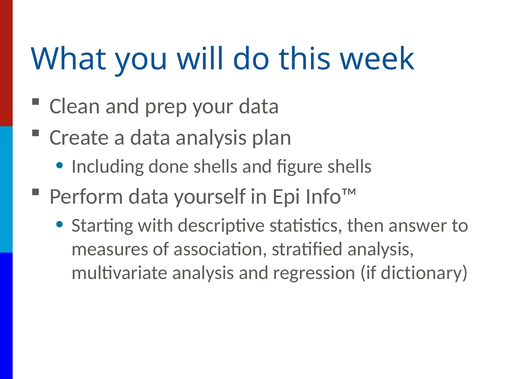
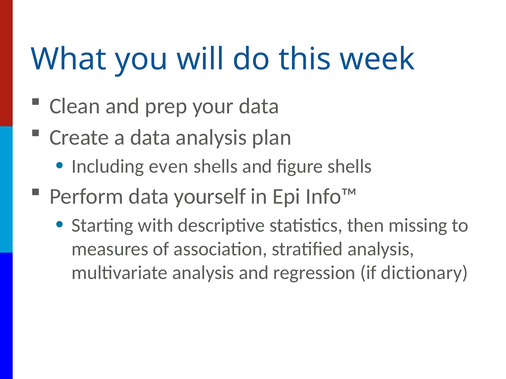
done: done -> even (169, 167)
answer: answer -> missing (418, 226)
